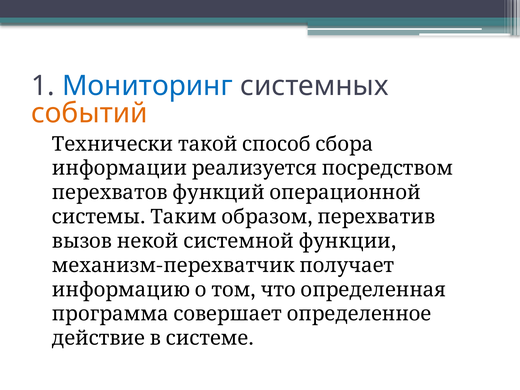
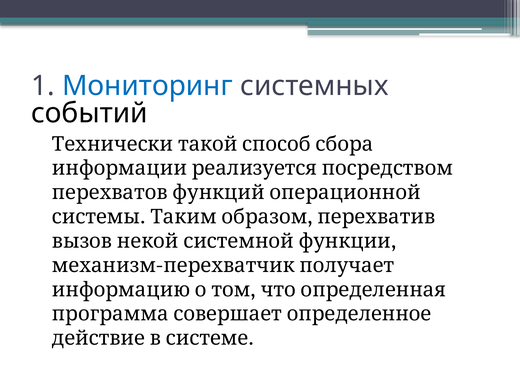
событий colour: orange -> black (89, 113)
